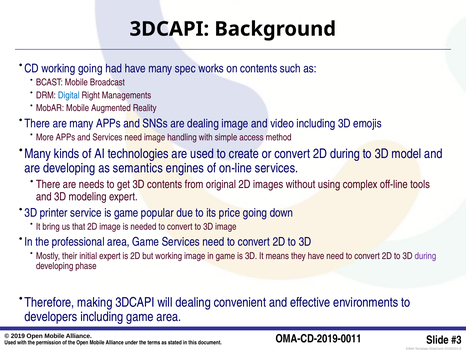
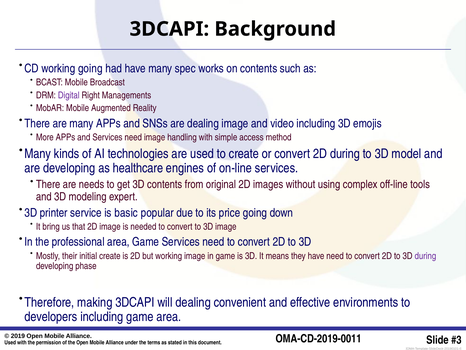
Digital colour: blue -> purple (69, 95)
semantics: semantics -> healthcare (138, 168)
is game: game -> basic (126, 213)
initial expert: expert -> create (110, 256)
